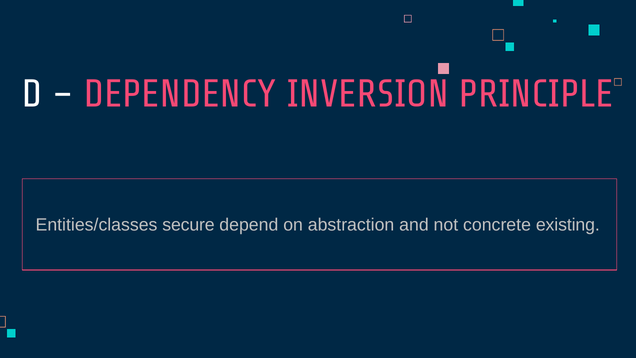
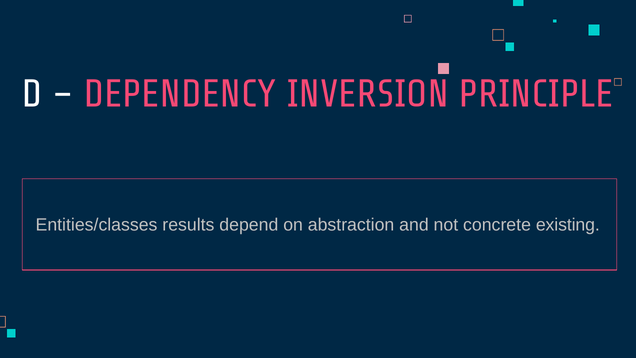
secure: secure -> results (188, 225)
